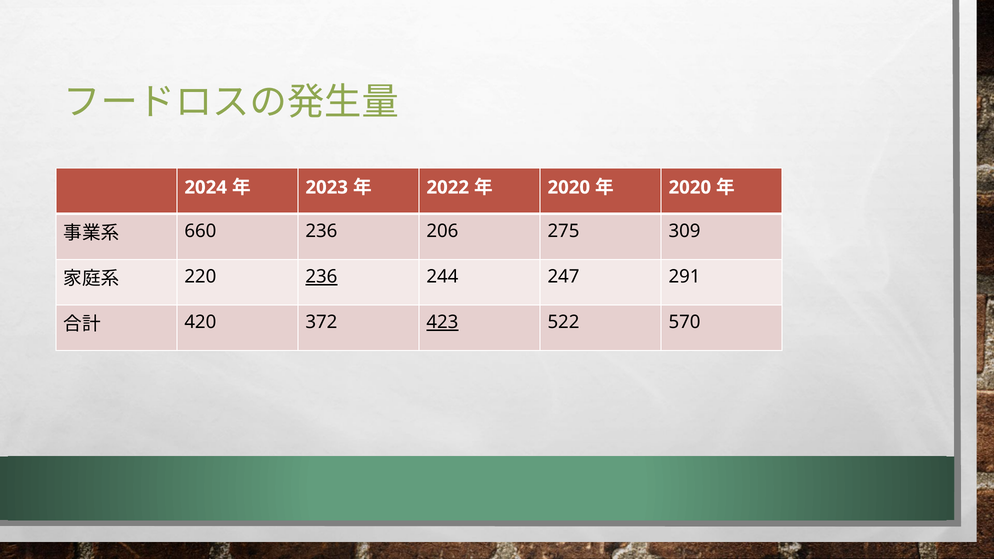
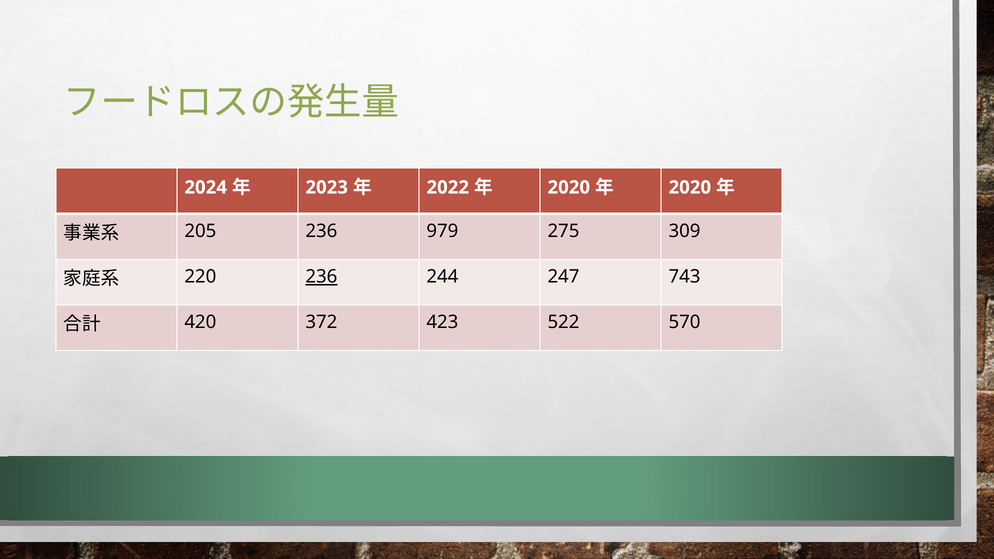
660: 660 -> 205 (200, 231)
206: 206 -> 979 (442, 231)
291: 291 -> 743 (685, 277)
423 underline: present -> none (442, 322)
